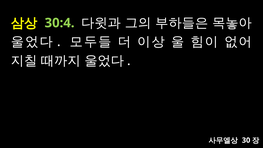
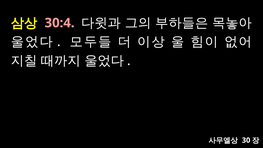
30:4 colour: light green -> pink (60, 23)
